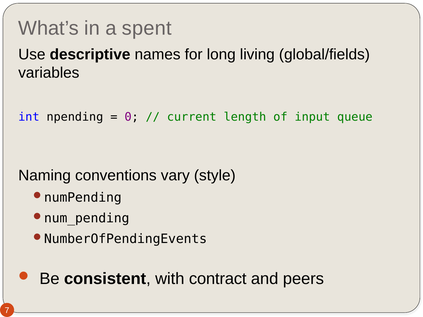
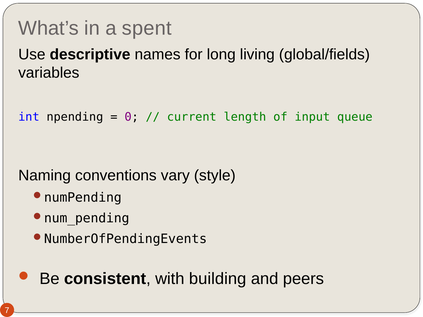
contract: contract -> building (218, 279)
